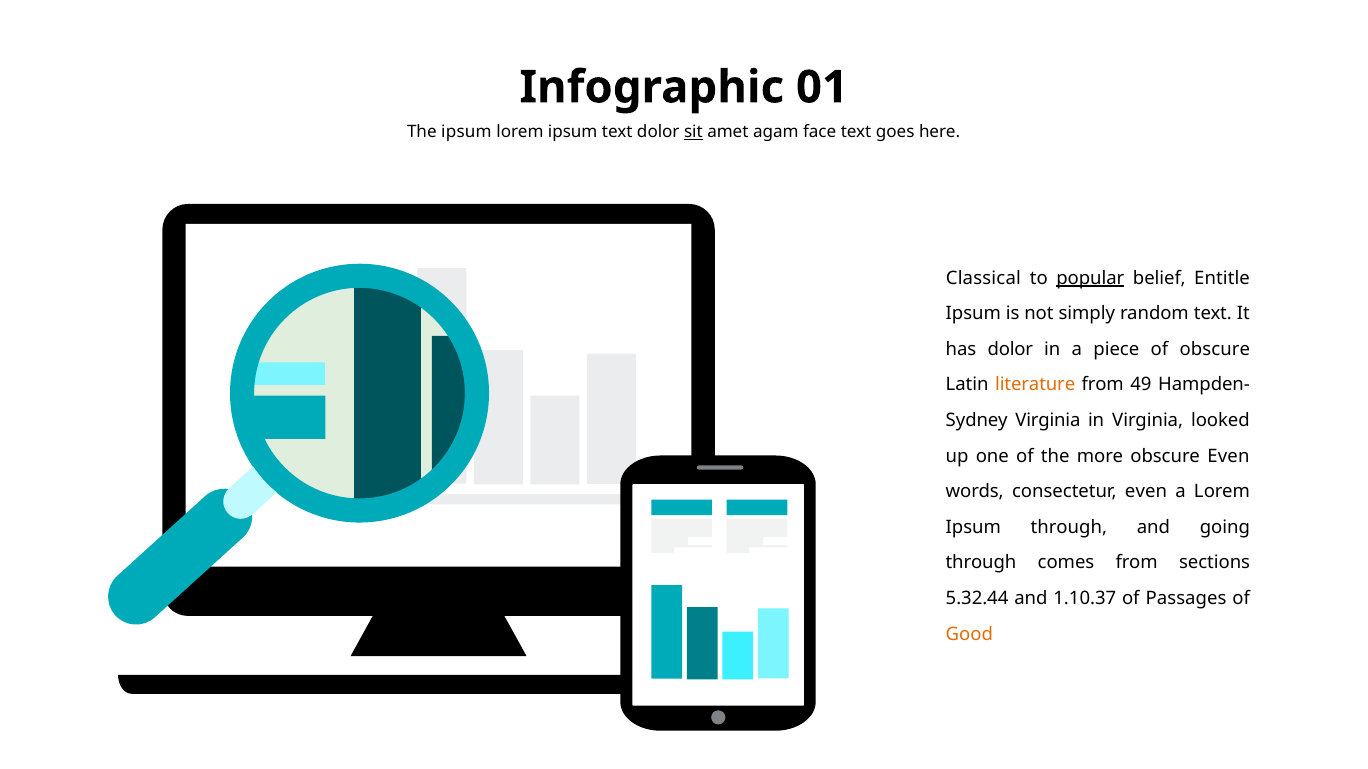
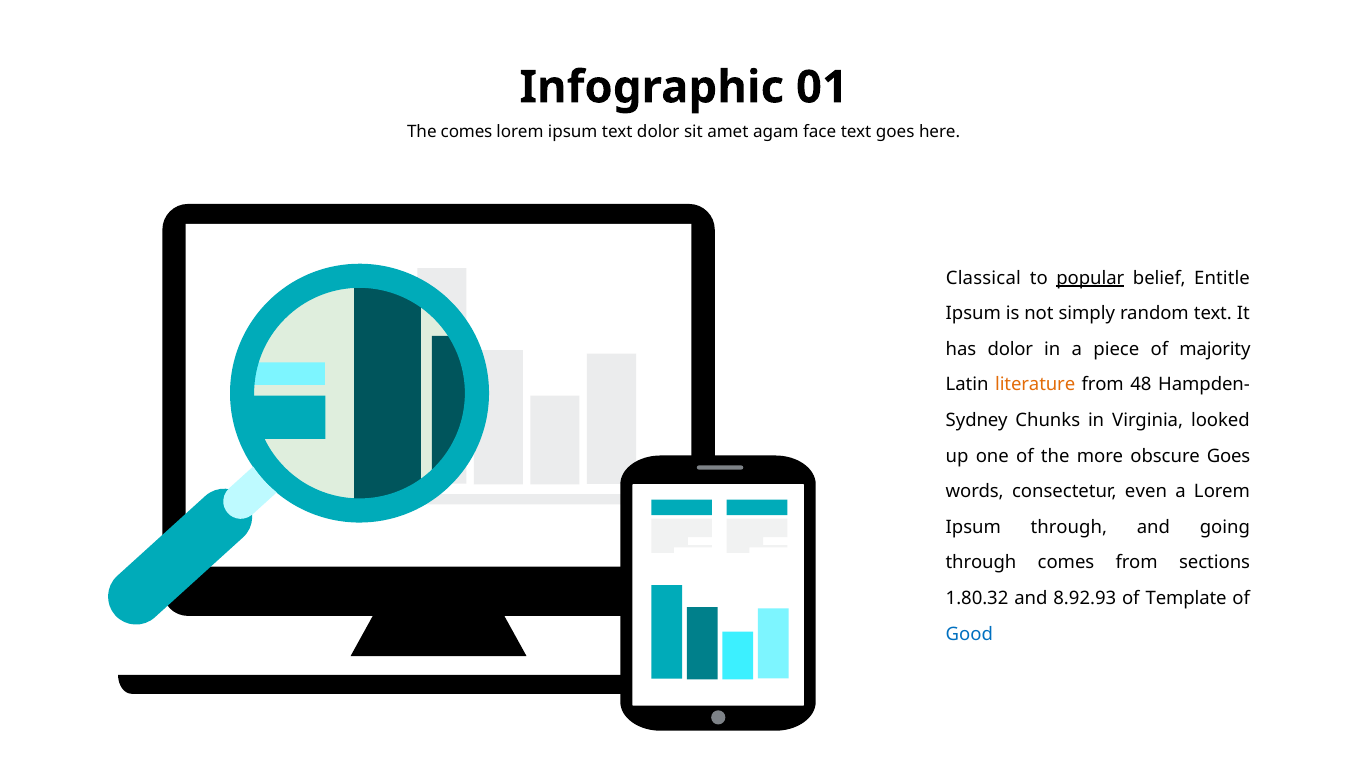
The ipsum: ipsum -> comes (467, 132)
sit underline: present -> none (693, 132)
of obscure: obscure -> majority (1215, 349)
49: 49 -> 48 (1141, 385)
Virginia: Virginia -> Chunks (1048, 421)
obscure Even: Even -> Goes (1229, 456)
5.32.44: 5.32.44 -> 1.80.32 (977, 599)
1.10.37: 1.10.37 -> 8.92.93 (1085, 599)
Passages: Passages -> Template (1186, 599)
Good colour: orange -> blue (969, 634)
